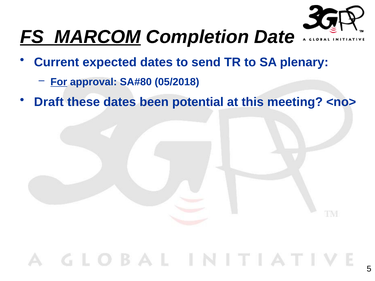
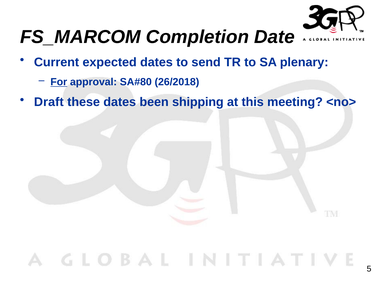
FS_MARCOM underline: present -> none (80, 37)
05/2018: 05/2018 -> 26/2018 (177, 82)
potential: potential -> shipping (198, 102)
